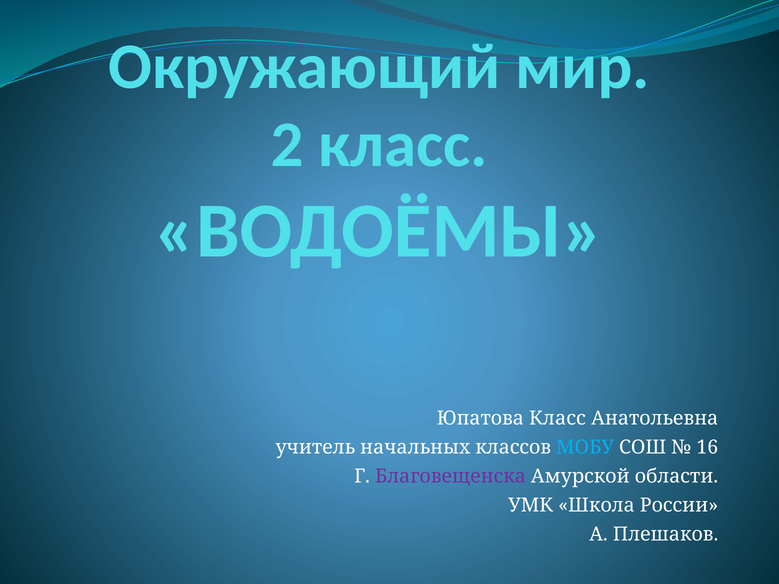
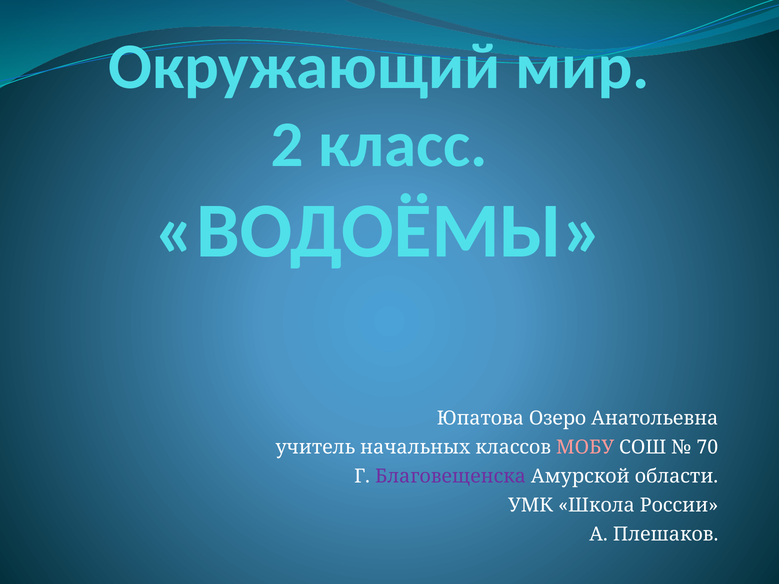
Юпатова Класс: Класс -> Озеро (558, 419)
МОБУ colour: light blue -> pink (585, 448)
16: 16 -> 70 (707, 448)
